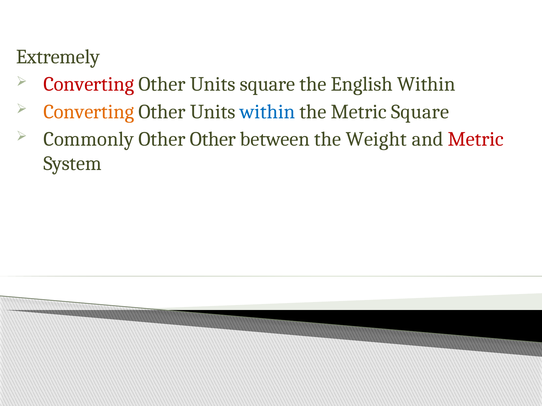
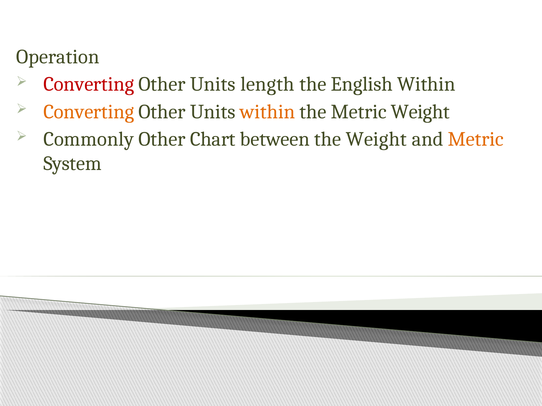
Extremely: Extremely -> Operation (58, 57)
Units square: square -> length (267, 84)
within colour: blue -> orange (268, 112)
Metric Square: Square -> Weight (420, 112)
Other Other: Other -> Chart (213, 139)
Metric colour: red -> orange (476, 139)
